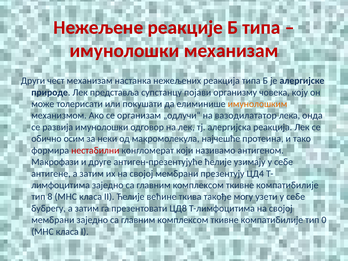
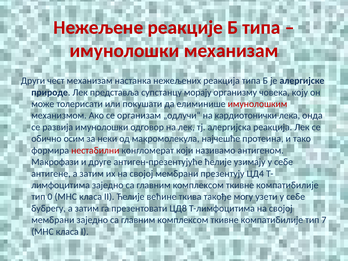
појави: појави -> морају (198, 92)
имунолошким colour: orange -> red (258, 104)
вазодилататор: вазодилататор -> кардиотонички (246, 116)
8: 8 -> 0 (50, 197)
0: 0 -> 7 (324, 220)
